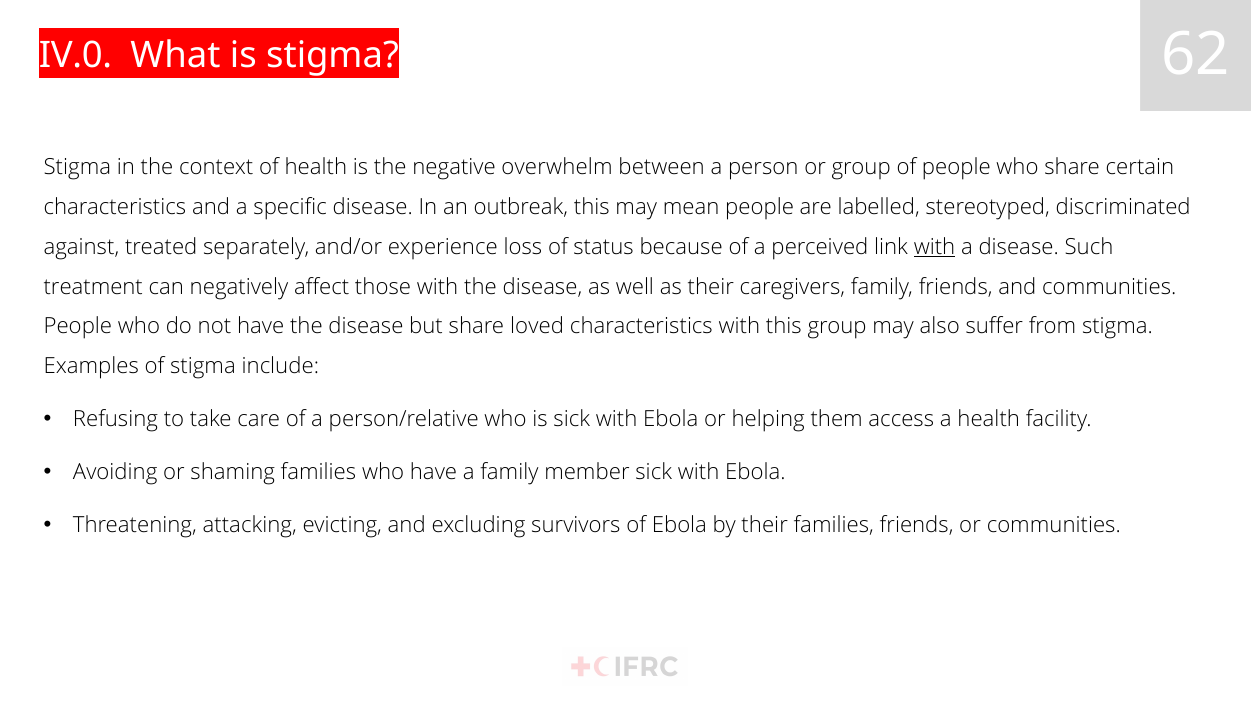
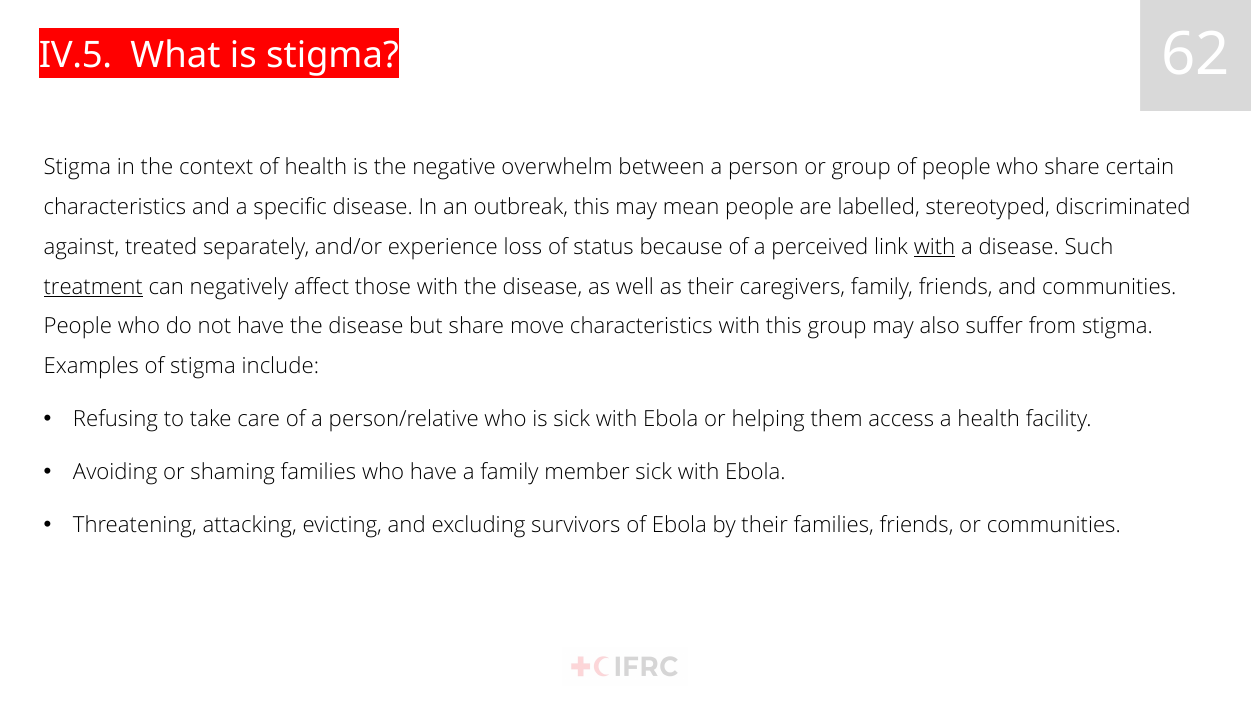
IV.0: IV.0 -> IV.5 (75, 55)
treatment underline: none -> present (93, 287)
loved: loved -> move (537, 326)
